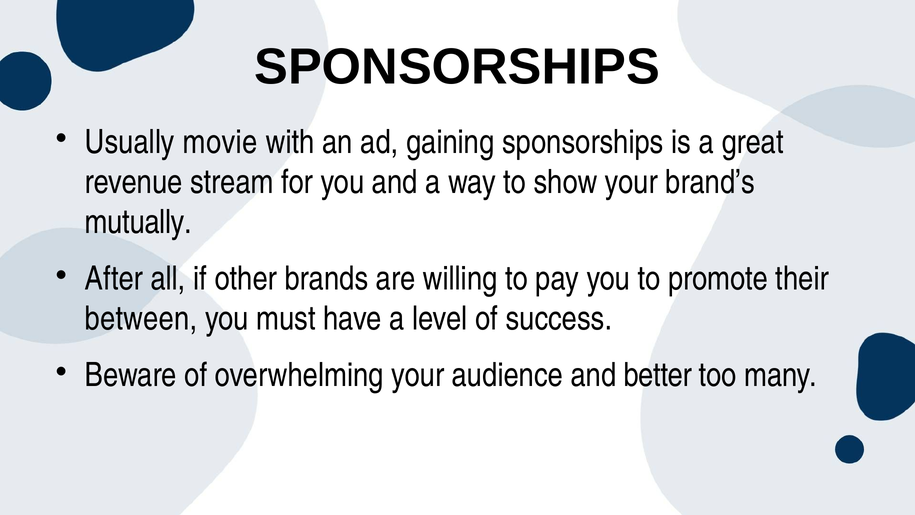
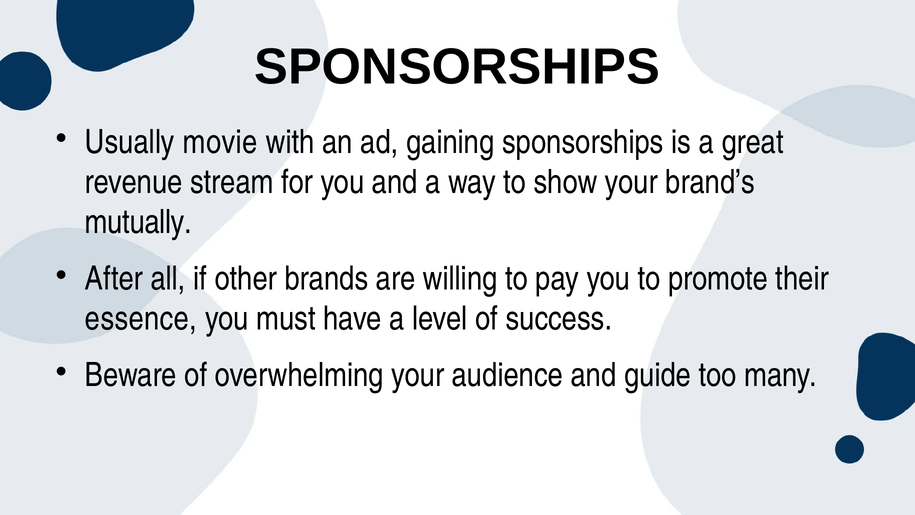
between: between -> essence (141, 319)
better: better -> guide (658, 375)
